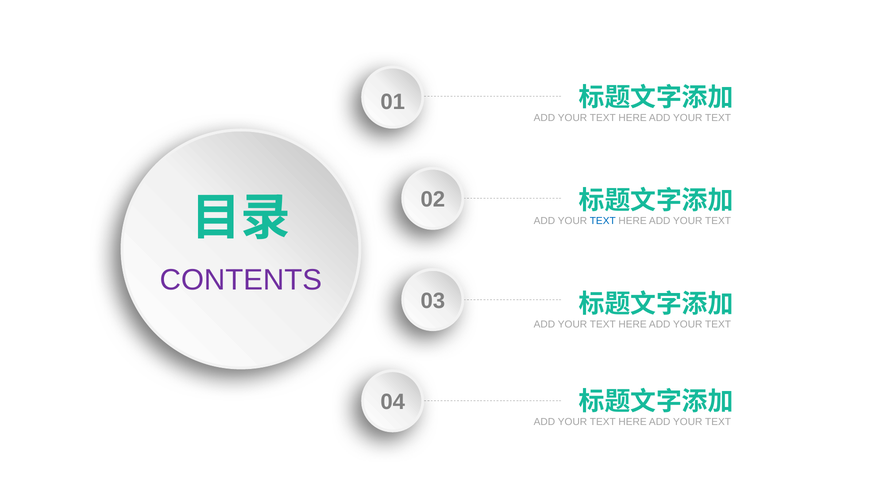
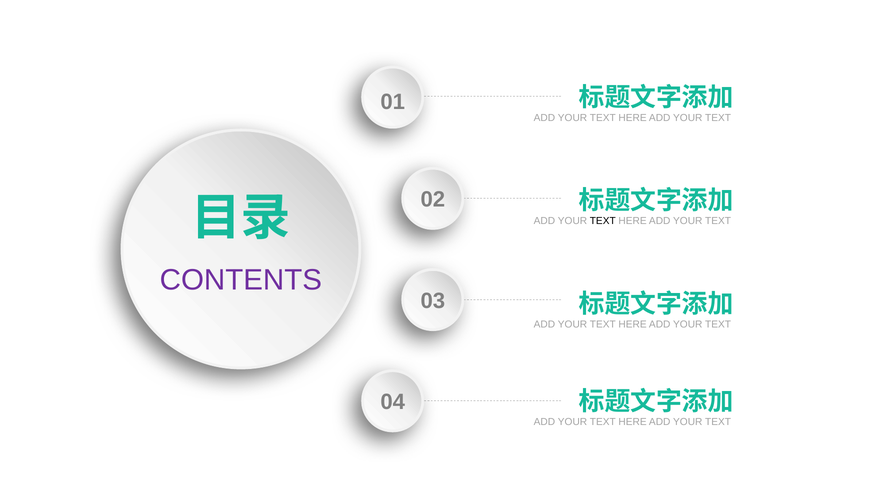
TEXT colour: blue -> black (603, 221)
